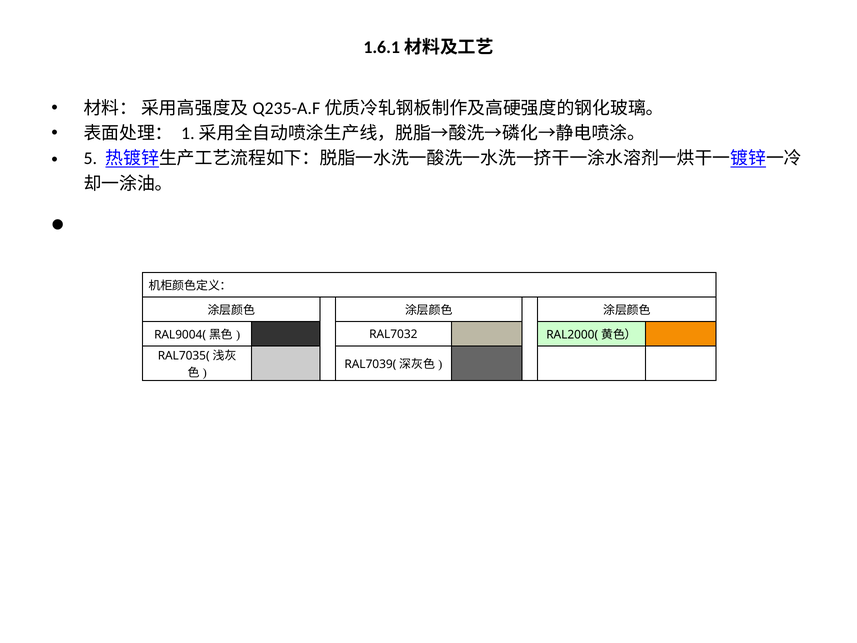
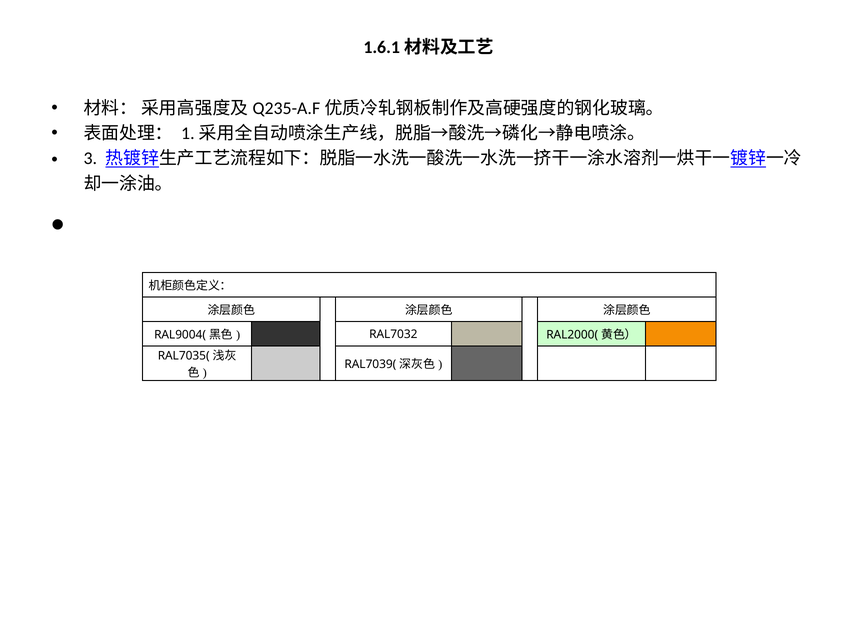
5: 5 -> 3 (90, 158)
